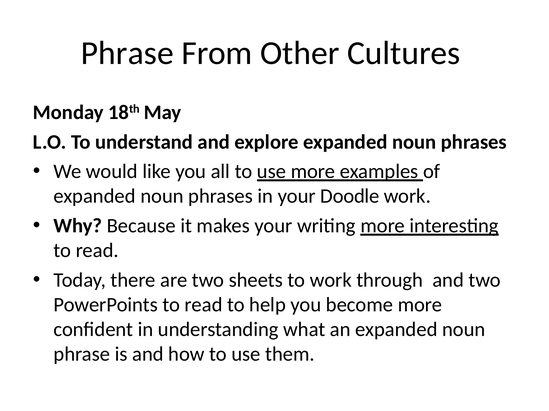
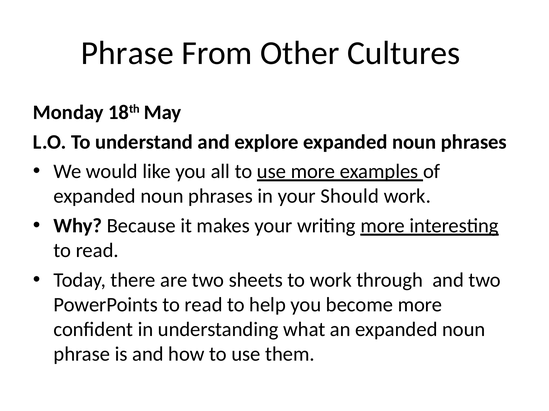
Doodle: Doodle -> Should (350, 197)
